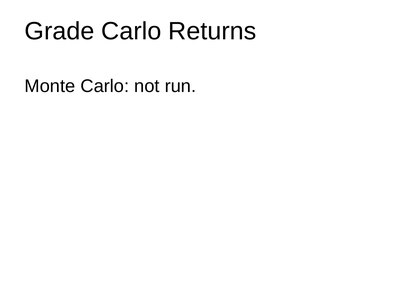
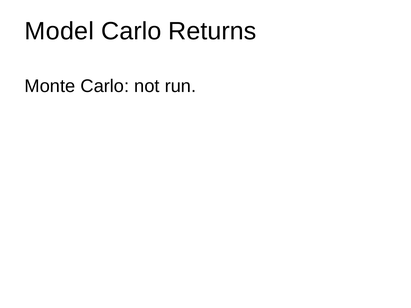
Grade: Grade -> Model (59, 31)
